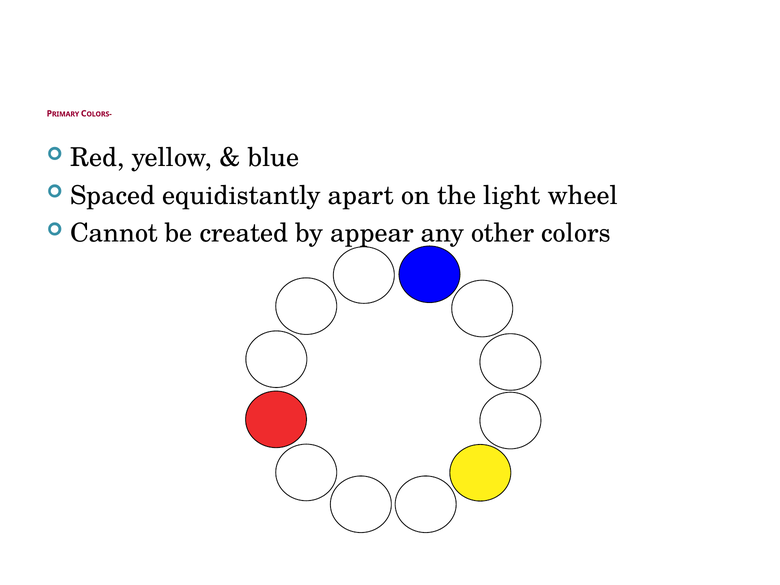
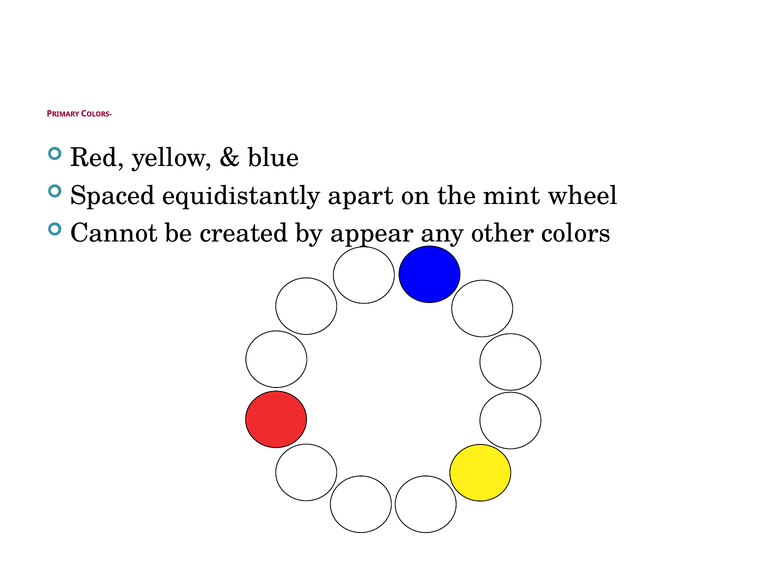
light: light -> mint (512, 195)
